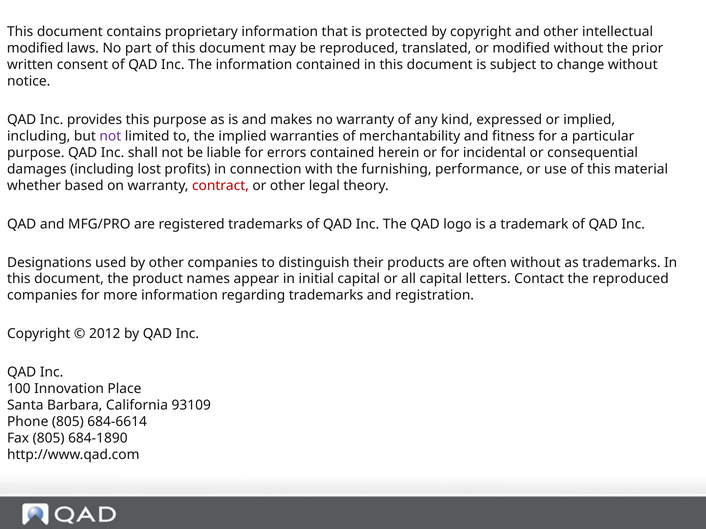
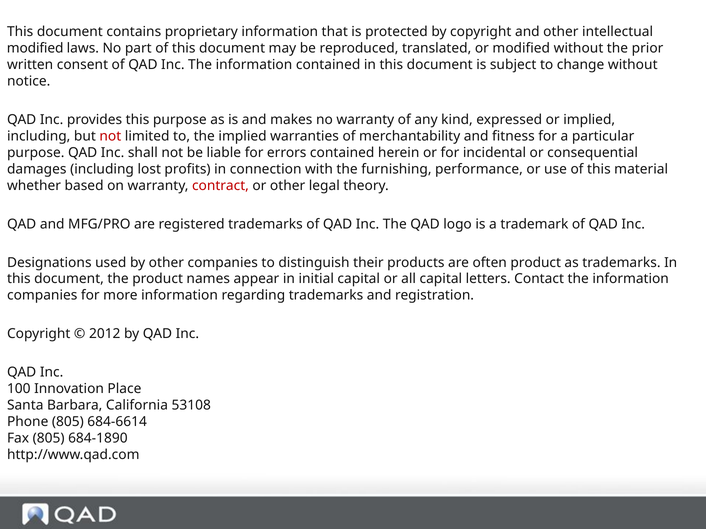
not colour: purple -> red (110, 136)
often without: without -> product (536, 263)
Contact the reproduced: reproduced -> information (631, 279)
93109: 93109 -> 53108 (191, 406)
